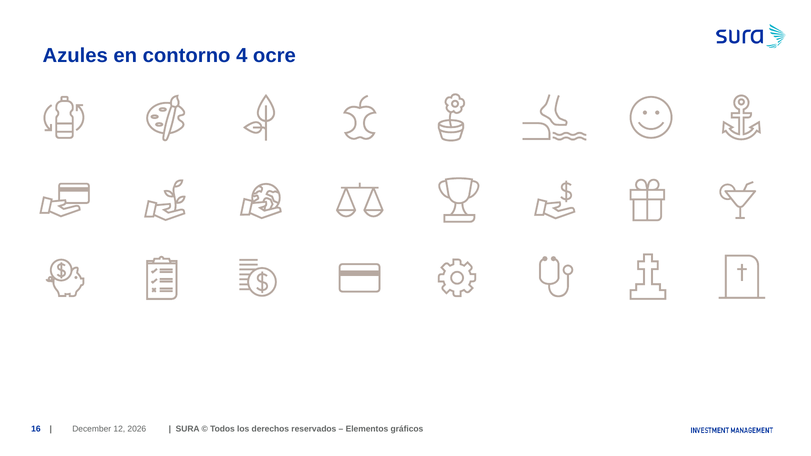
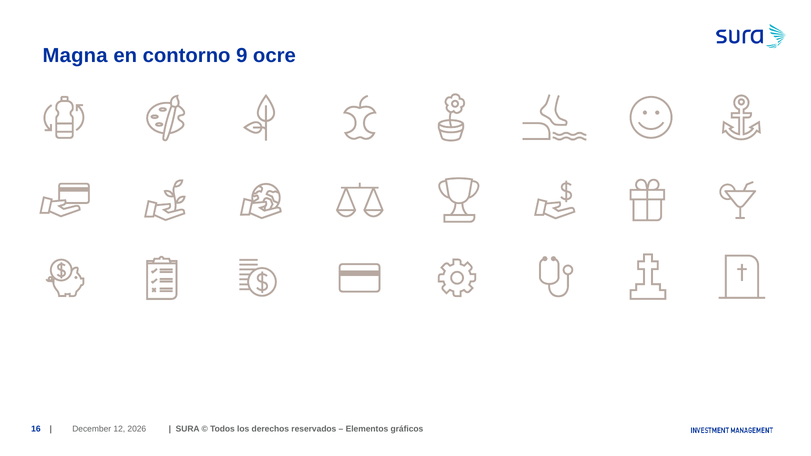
Azules: Azules -> Magna (75, 56)
4: 4 -> 9 (242, 56)
